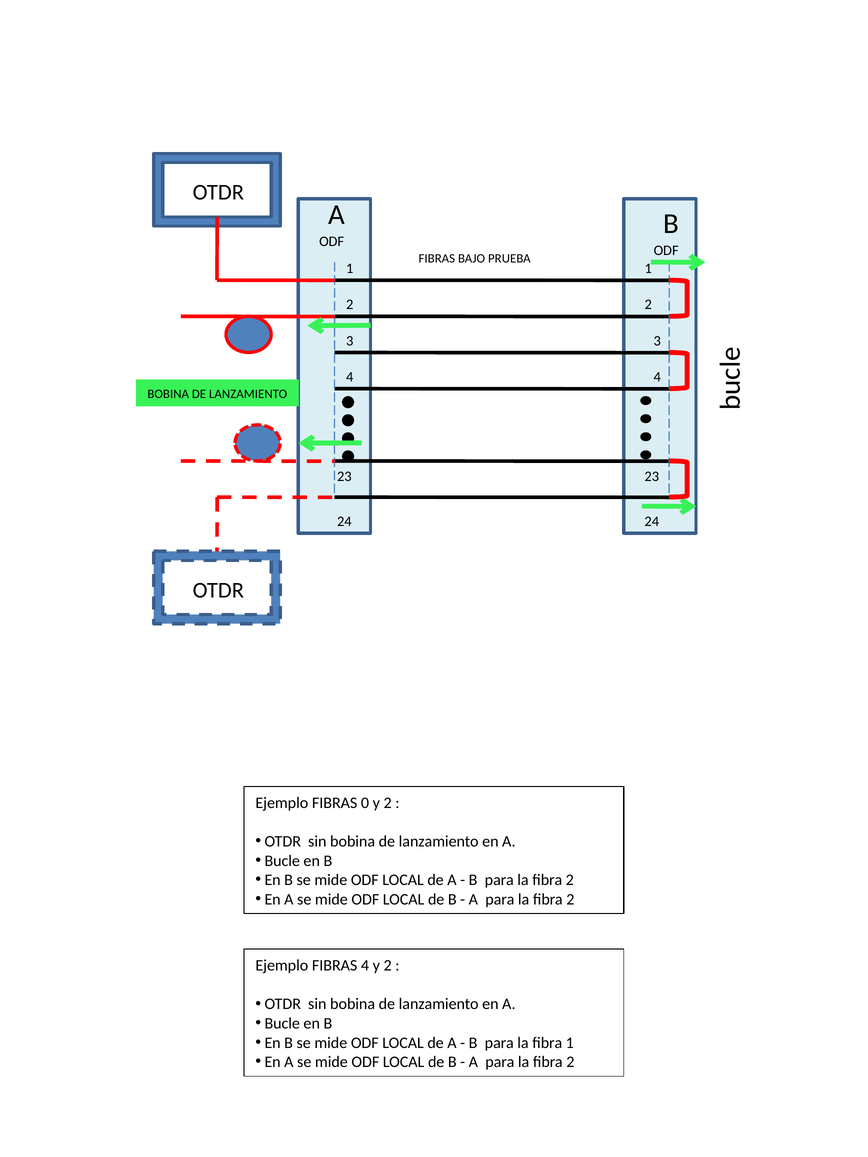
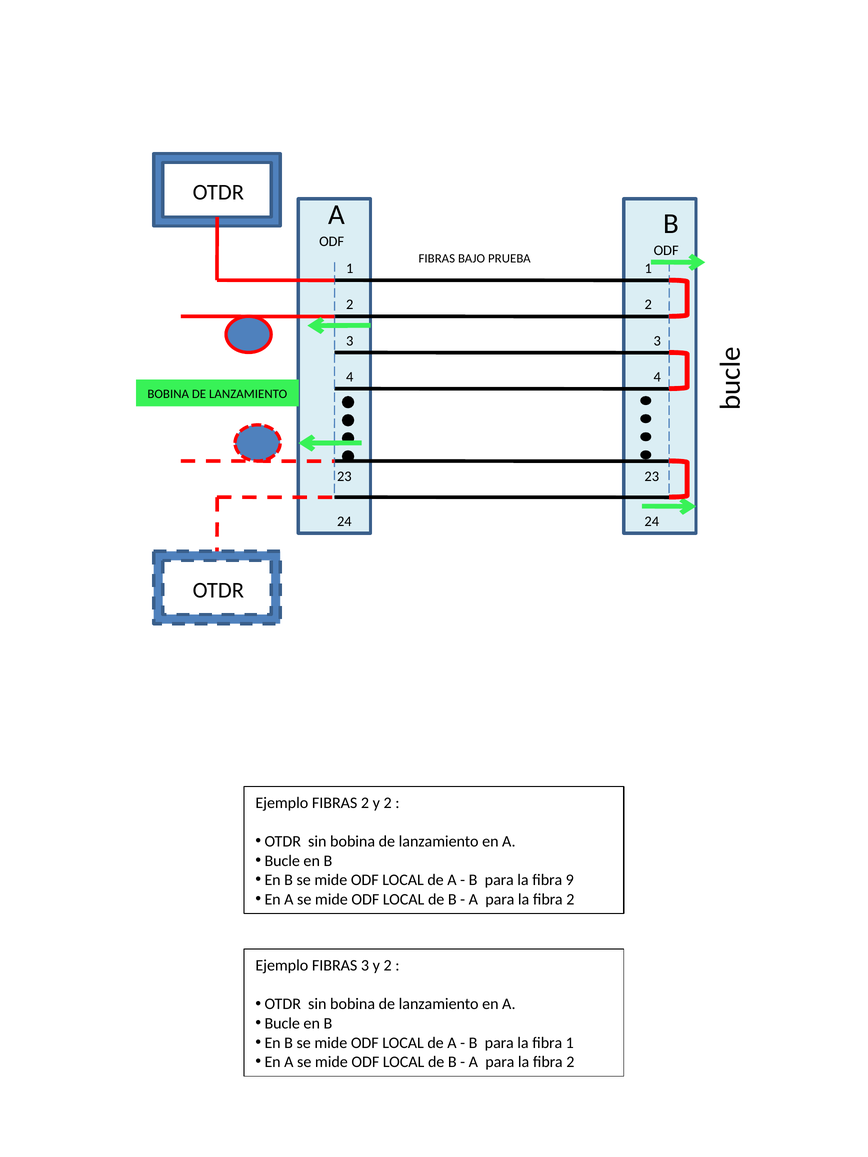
FIBRAS 0: 0 -> 2 (365, 803)
2: 2 -> 9 (570, 880)
FIBRAS 4: 4 -> 3 (365, 966)
